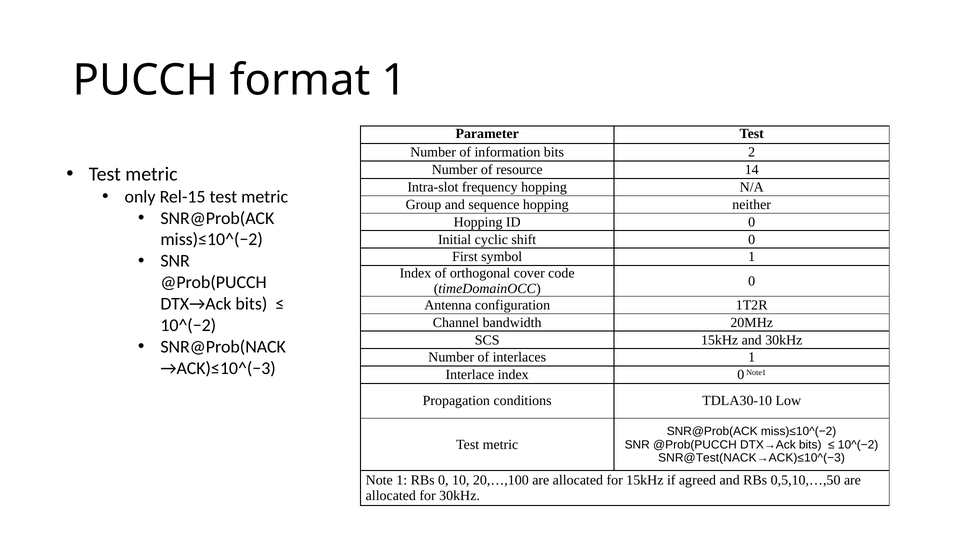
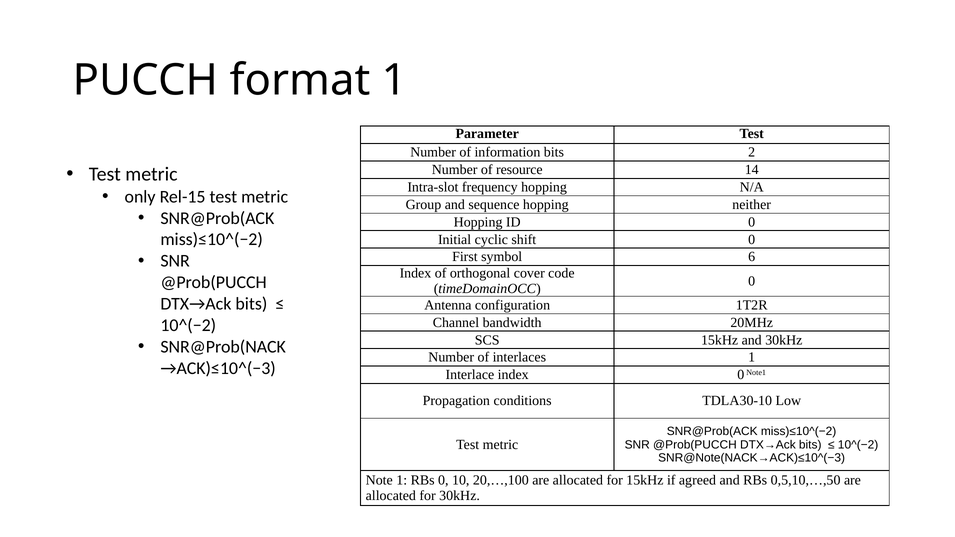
symbol 1: 1 -> 6 (752, 257)
SNR@Test(NACK→ACK)≤10^(−3: SNR@Test(NACK→ACK)≤10^(−3 -> SNR@Note(NACK→ACK)≤10^(−3 (752, 458)
